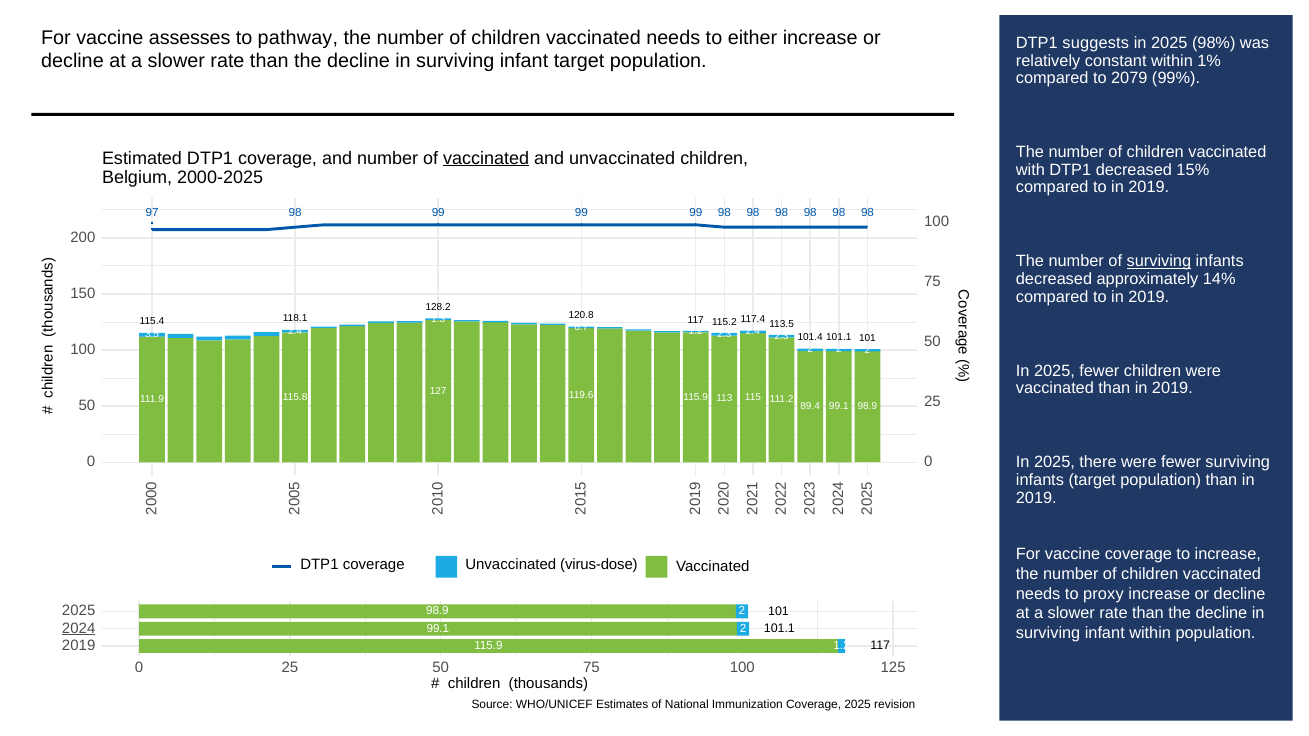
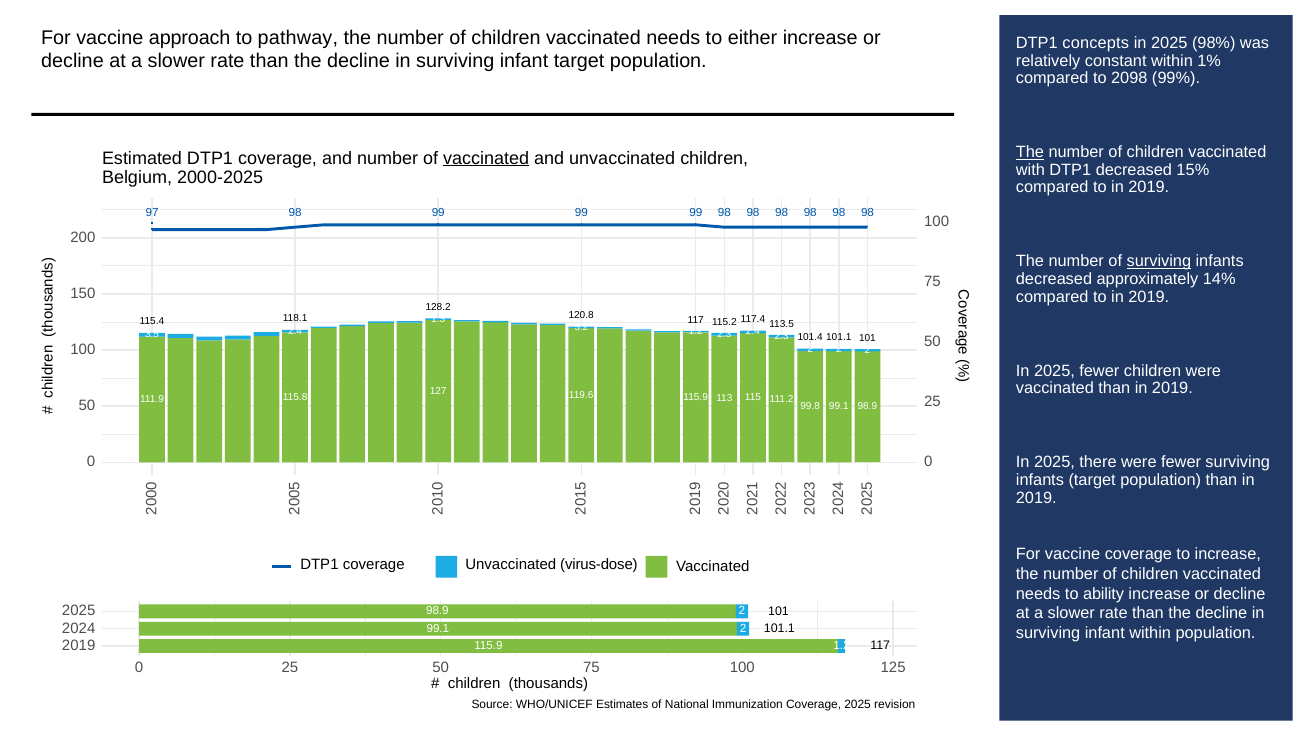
assesses: assesses -> approach (190, 38)
suggests: suggests -> concepts (1096, 43)
2079: 2079 -> 2098 (1129, 78)
The underline: none -> present (1030, 152)
6.7: 6.7 -> 5.2 (581, 327)
89.4: 89.4 -> 99.8 (810, 406)
proxy: proxy -> ability (1104, 594)
2024 underline: present -> none (79, 628)
